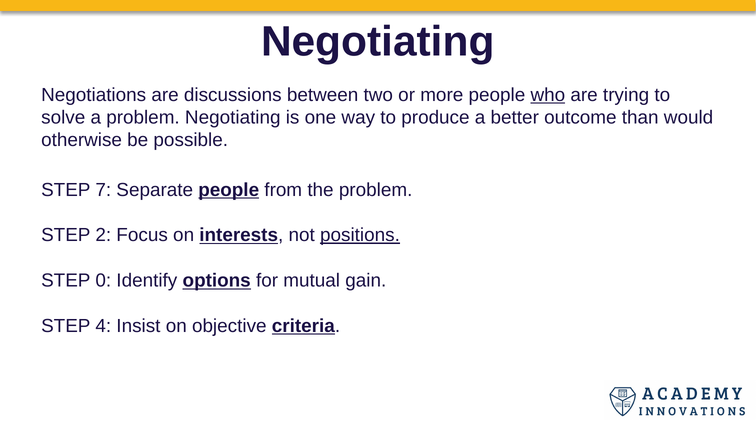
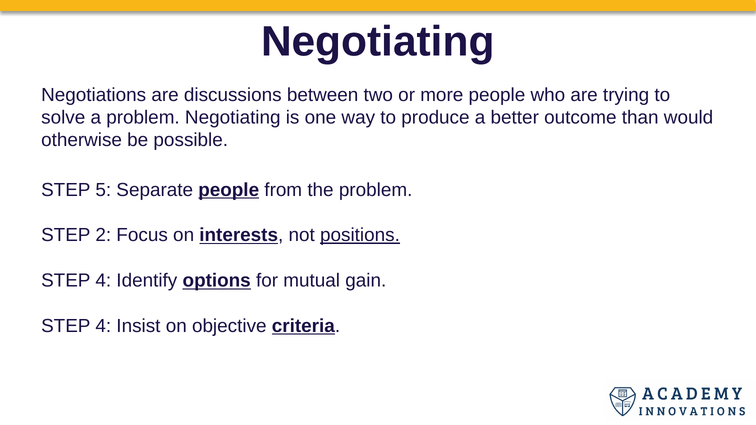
who underline: present -> none (548, 95)
7: 7 -> 5 (103, 190)
0: 0 -> 4 (103, 281)
